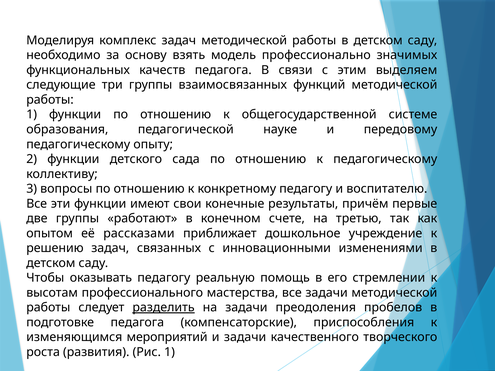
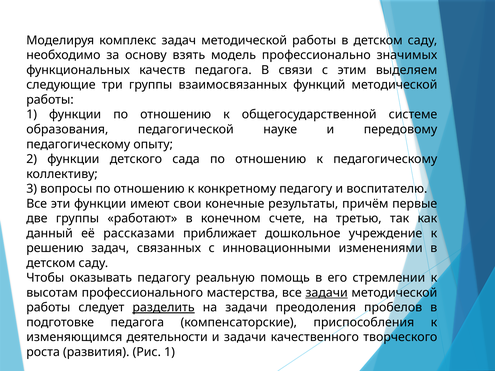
опытом: опытом -> данный (50, 233)
задачи underline: none -> present (327, 293)
мероприятий: мероприятий -> деятельности (167, 337)
